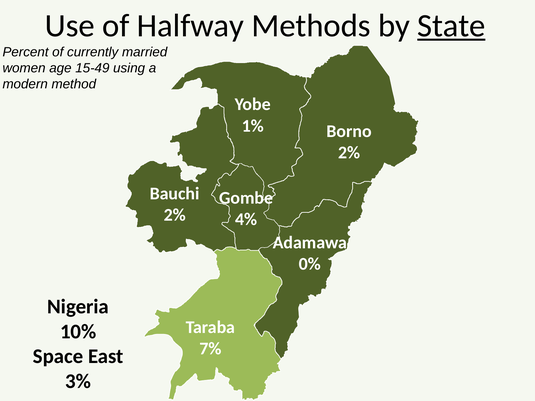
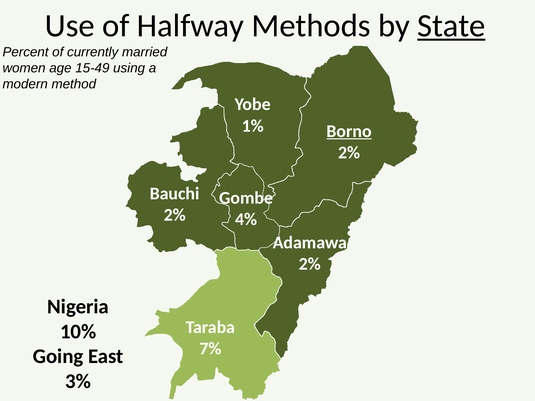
Borno underline: none -> present (349, 131)
0%: 0% -> 2% (310, 264)
Space: Space -> Going (58, 357)
